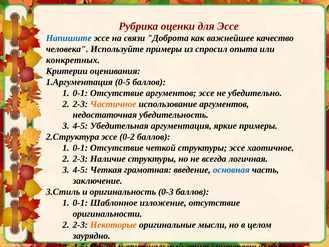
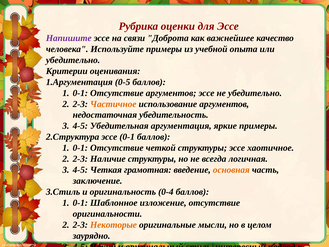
Напишите colour: blue -> purple (69, 38)
спросил: спросил -> учебной (211, 49)
конкретных: конкретных -> убедительно (73, 60)
эссе 0-2: 0-2 -> 0-1 (127, 137)
основная colour: blue -> orange (231, 170)
0-3: 0-3 -> 0-4 (166, 192)
